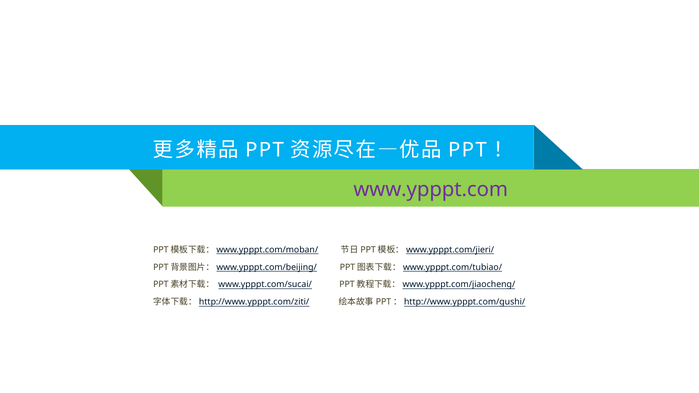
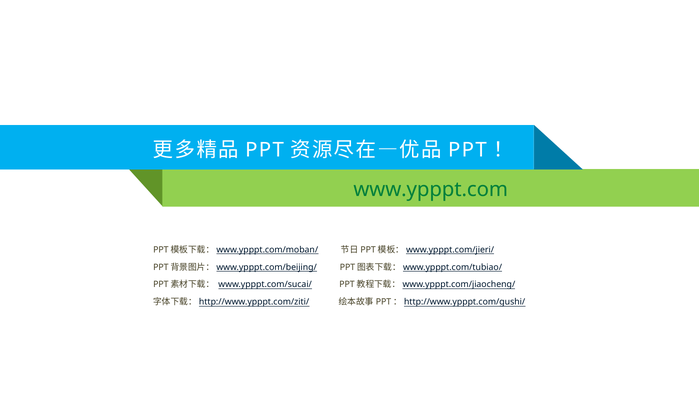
www.ypppt.com colour: purple -> green (431, 189)
